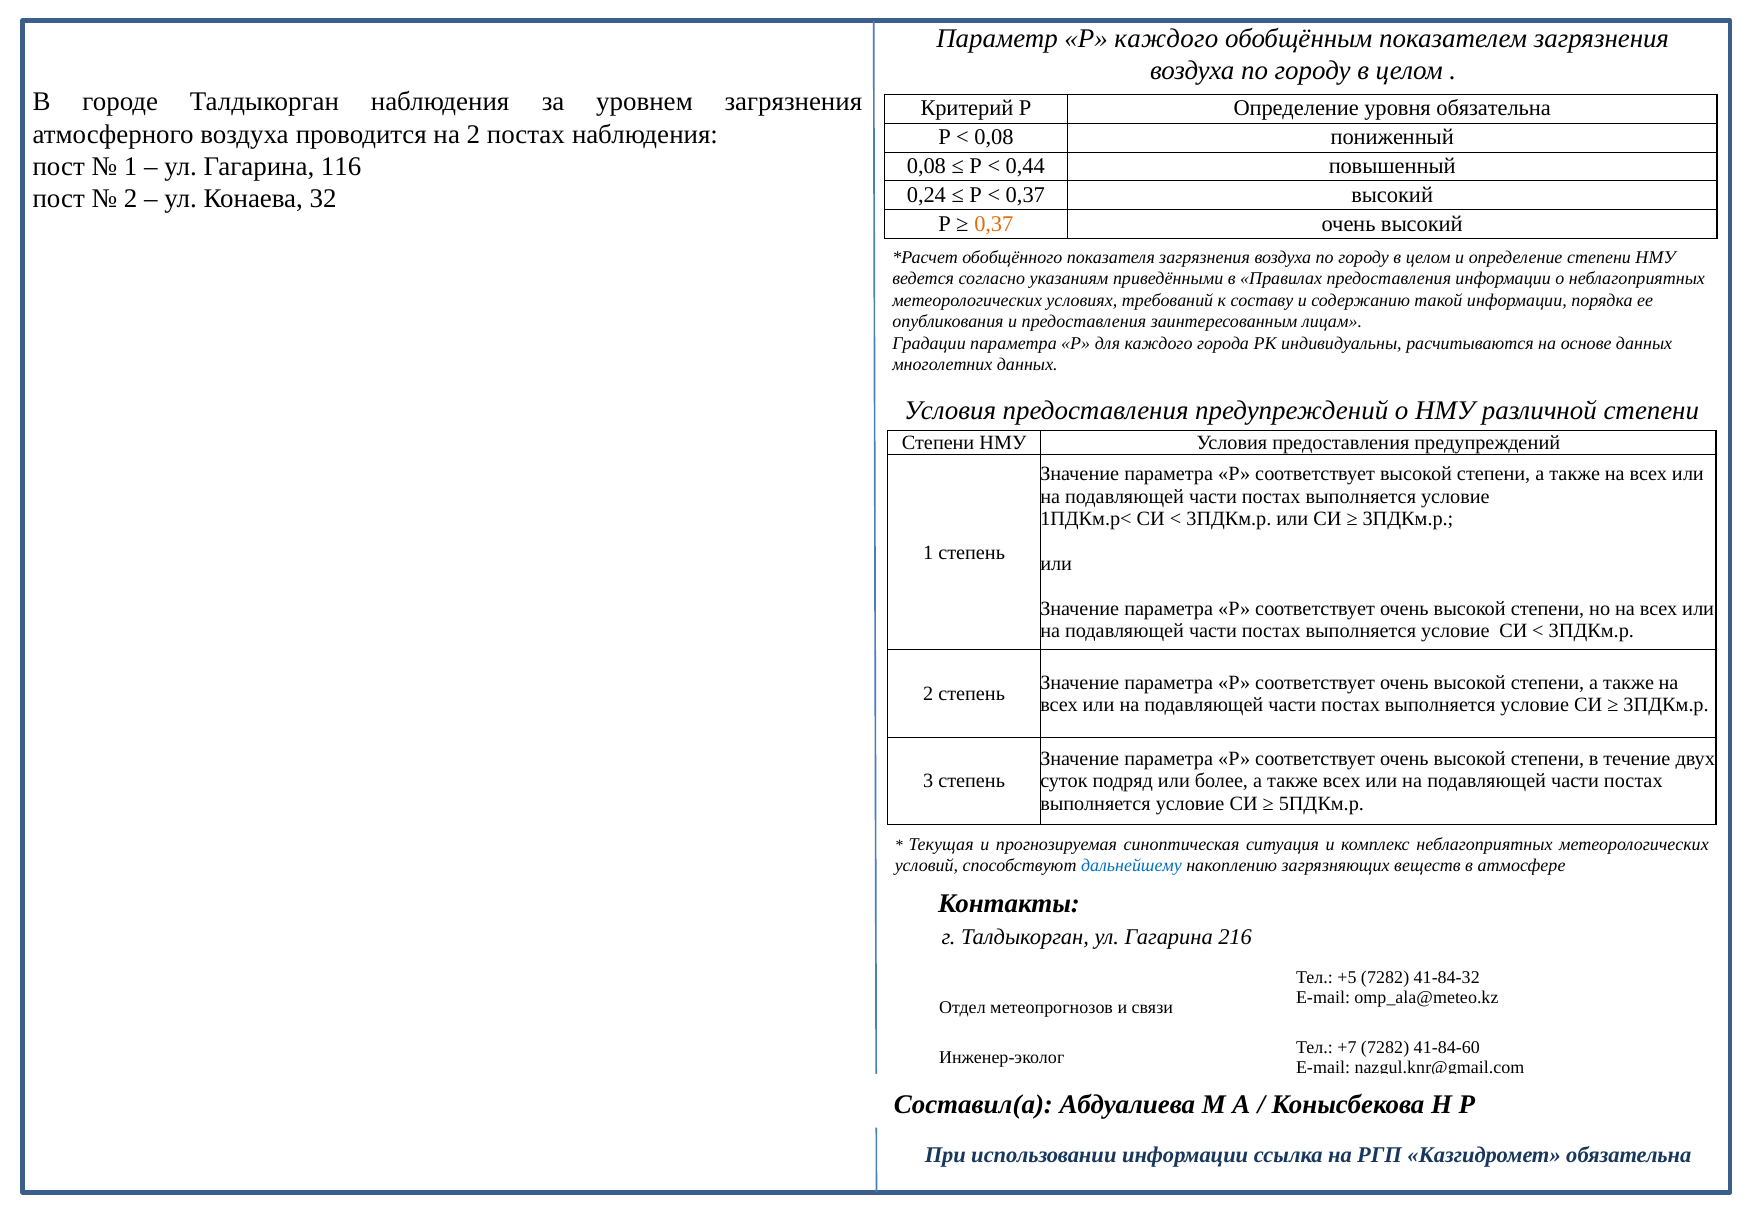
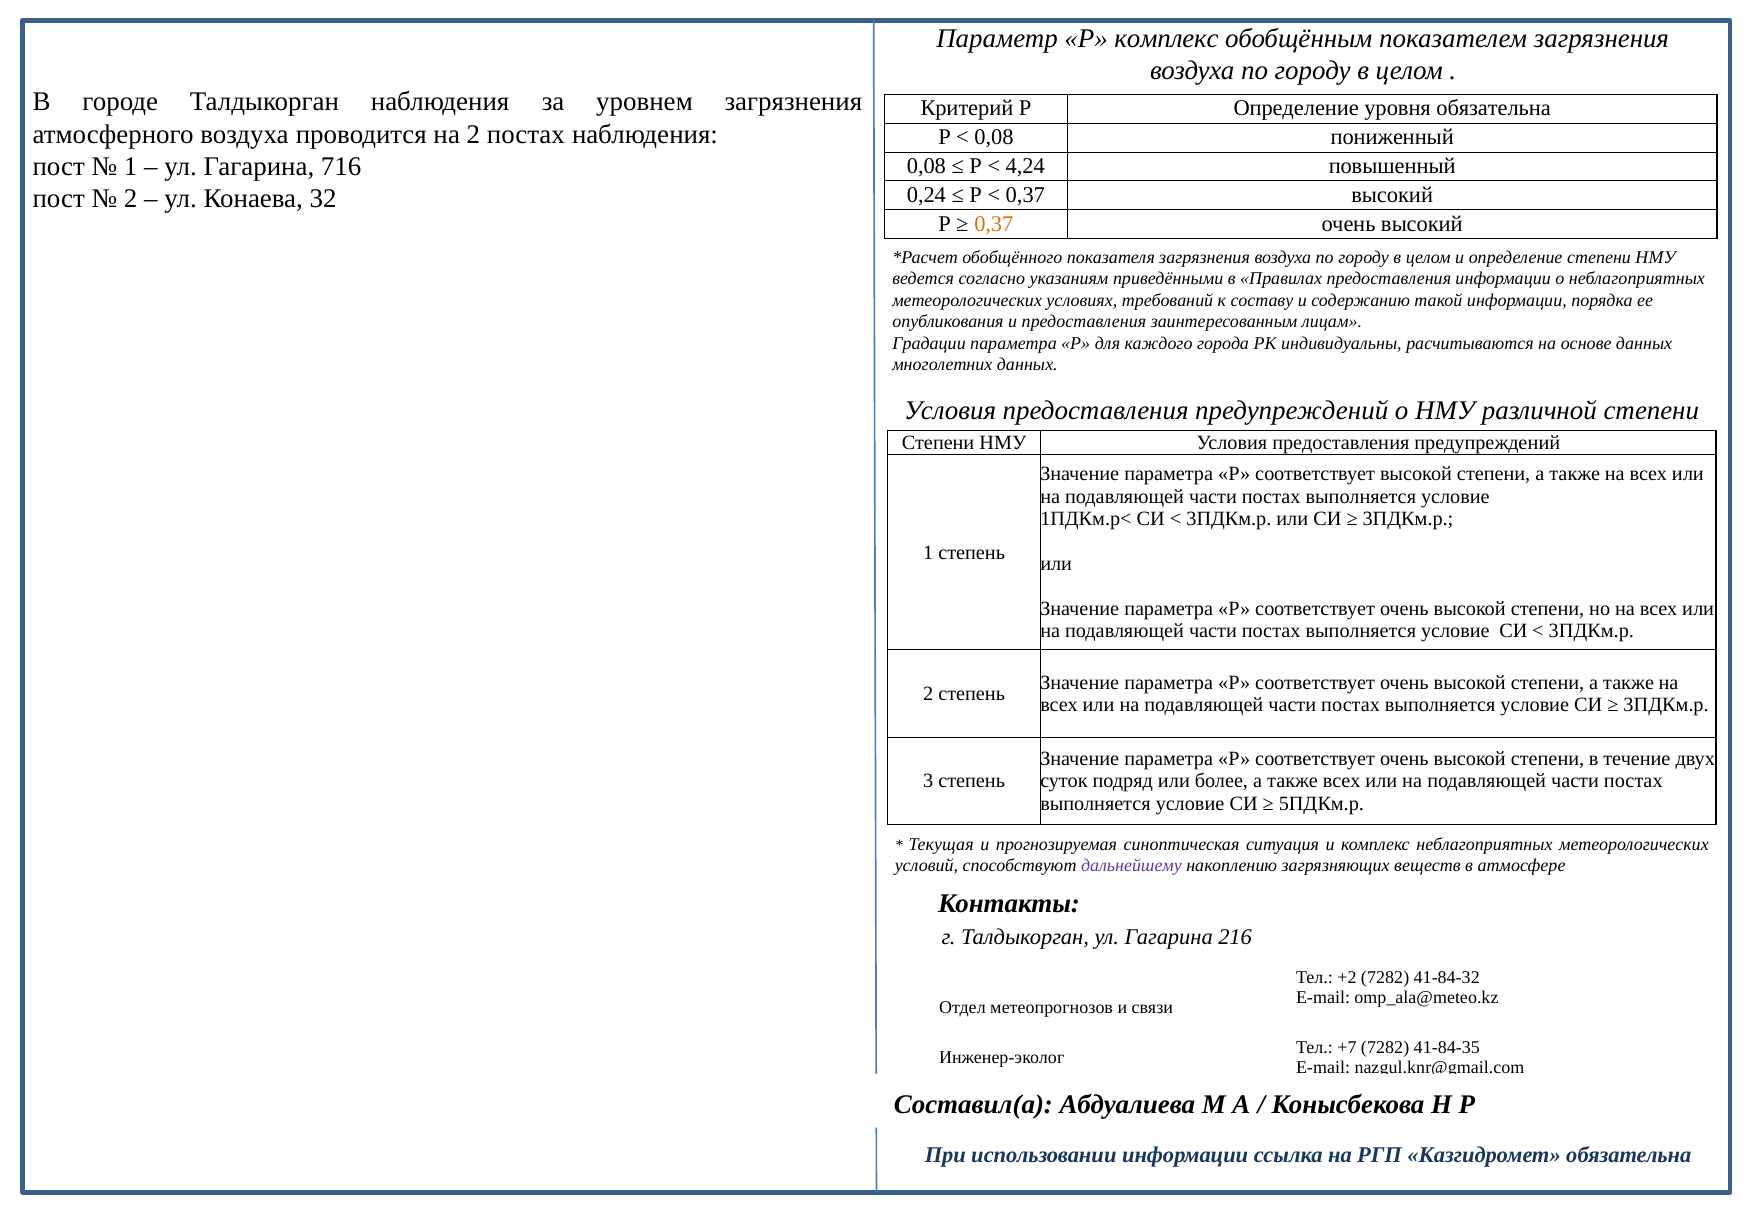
Р каждого: каждого -> комплекс (1167, 38)
116: 116 -> 716 (341, 167)
0,44: 0,44 -> 4,24 (1025, 166)
дальнейшему colour: blue -> purple (1131, 866)
+5: +5 -> +2 (1347, 978)
41-84-60: 41-84-60 -> 41-84-35 (1447, 1048)
